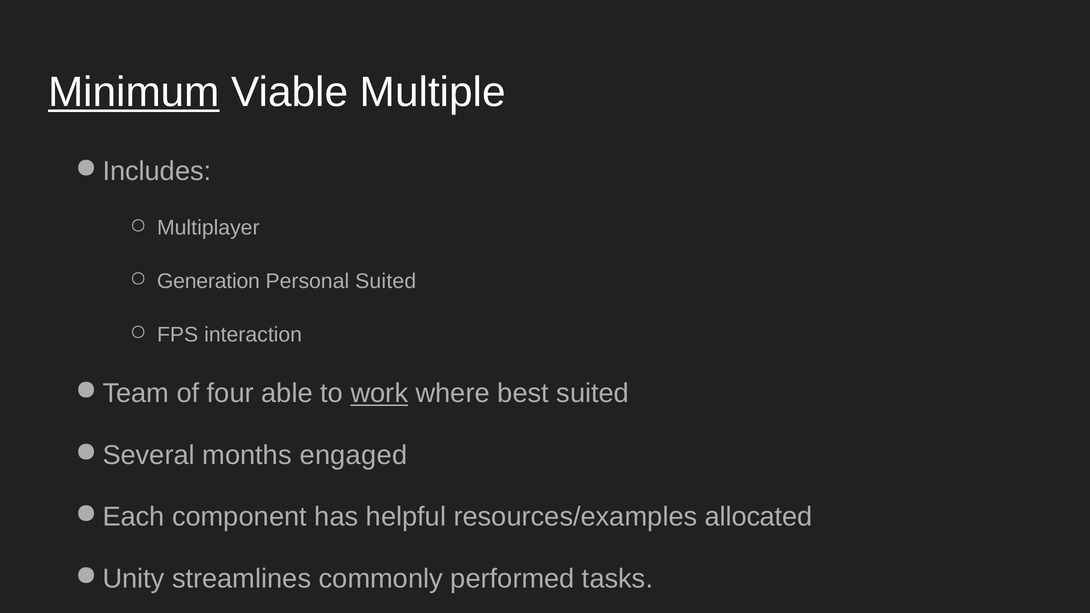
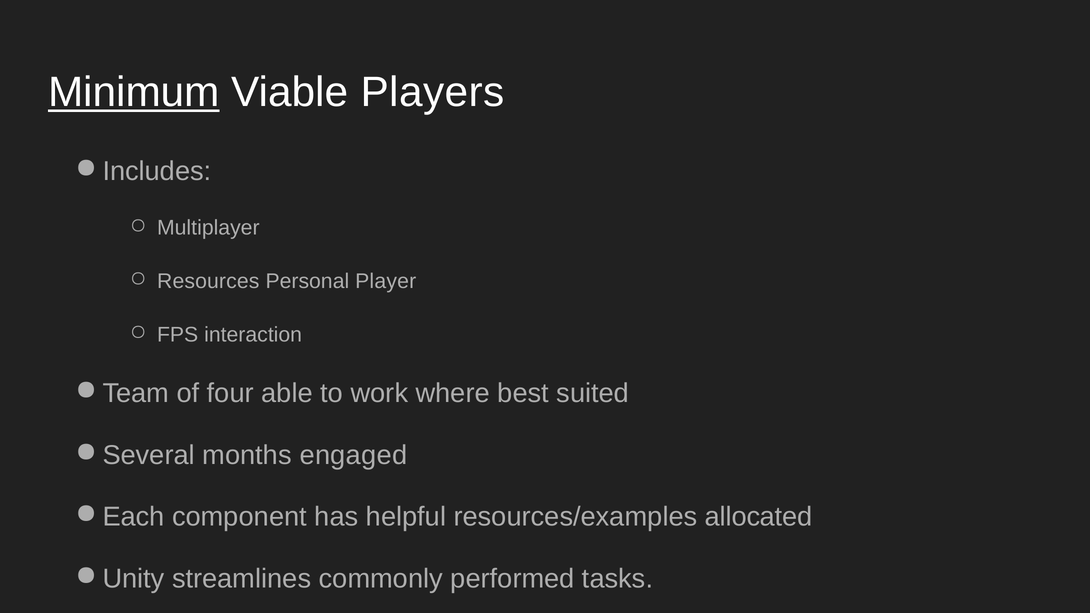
Multiple: Multiple -> Players (433, 92)
Generation: Generation -> Resources (208, 281)
Personal Suited: Suited -> Player (386, 281)
work underline: present -> none (379, 393)
